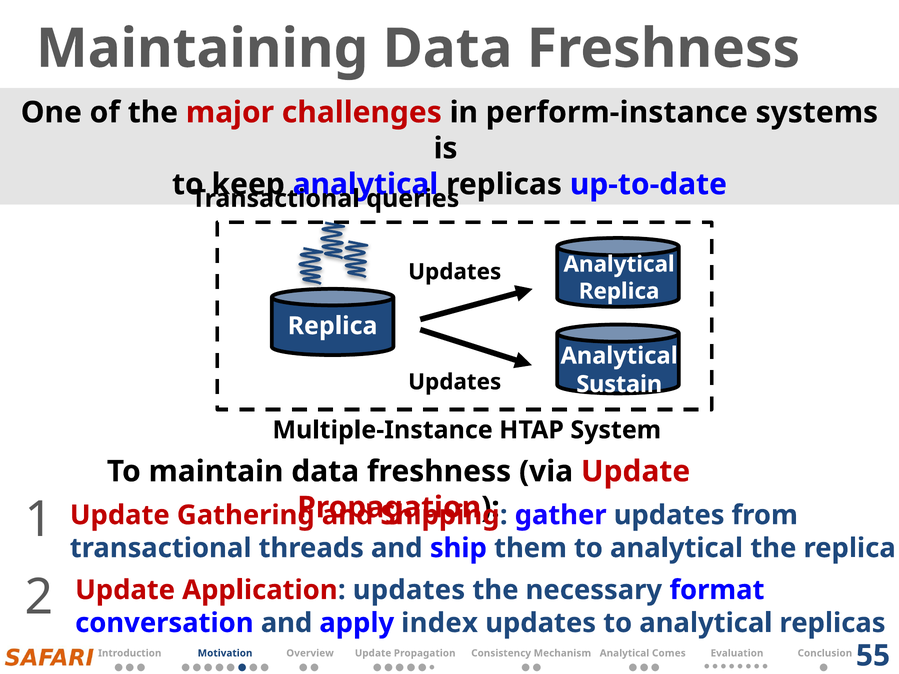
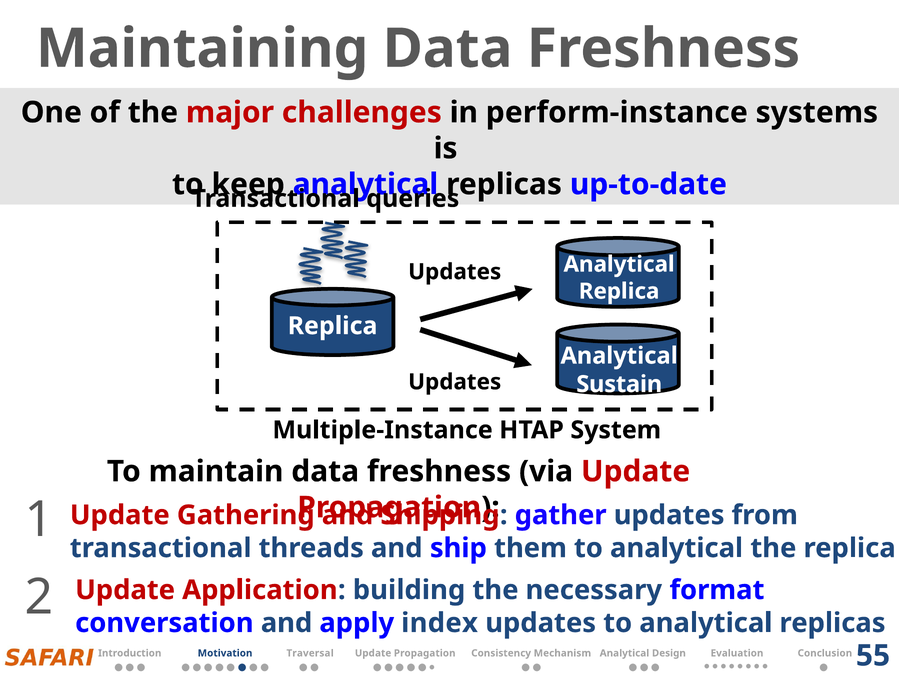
Application updates: updates -> building (409, 590)
Overview: Overview -> Traversal (310, 653)
Comes: Comes -> Design (669, 653)
